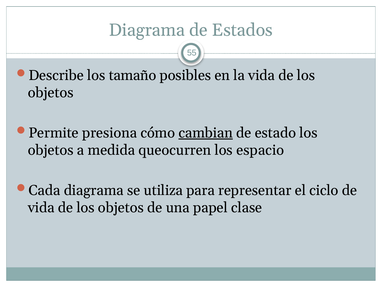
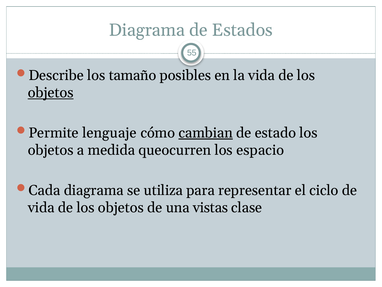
objetos underline: none -> present (51, 92)
presiona: presiona -> lenguaje (110, 133)
papel: papel -> vistas (210, 207)
